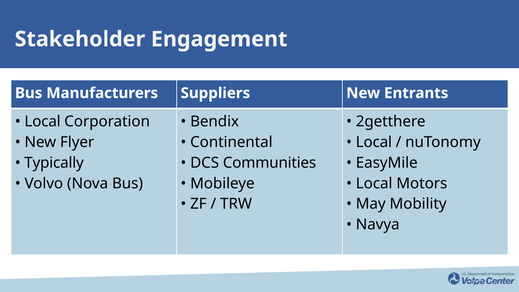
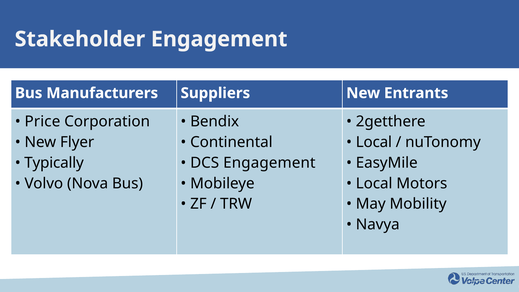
Local: Local -> Price (42, 122)
DCS Communities: Communities -> Engagement (269, 163)
